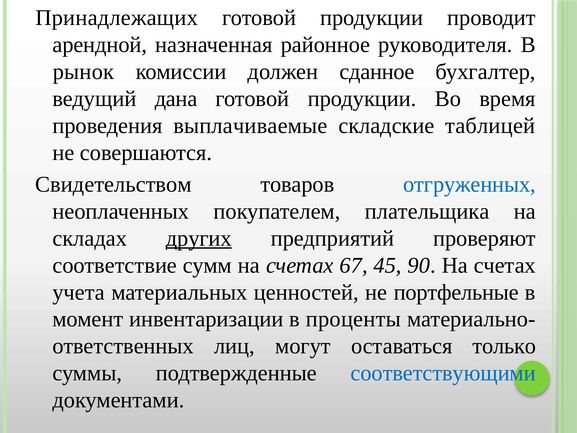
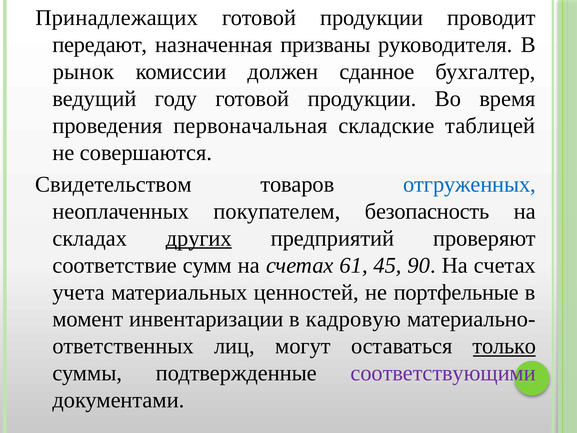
арендной: арендной -> передают (100, 45)
районное: районное -> призваны (325, 45)
дана: дана -> году (176, 99)
выплачиваемые: выплачиваемые -> первоначальная (250, 126)
плательщика: плательщика -> безопасность (427, 211)
67: 67 -> 61 (354, 265)
проценты: проценты -> кадровую (353, 319)
только underline: none -> present (504, 346)
соответствующими colour: blue -> purple (443, 373)
